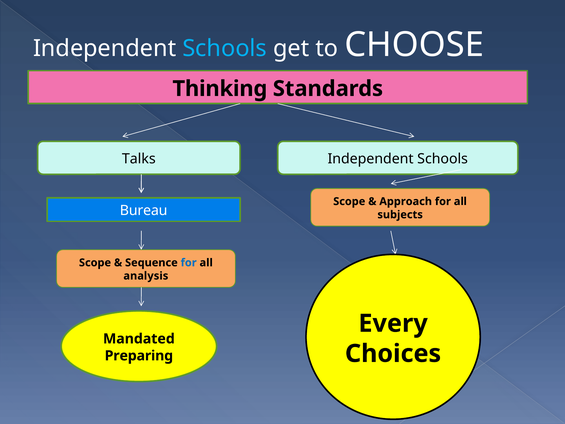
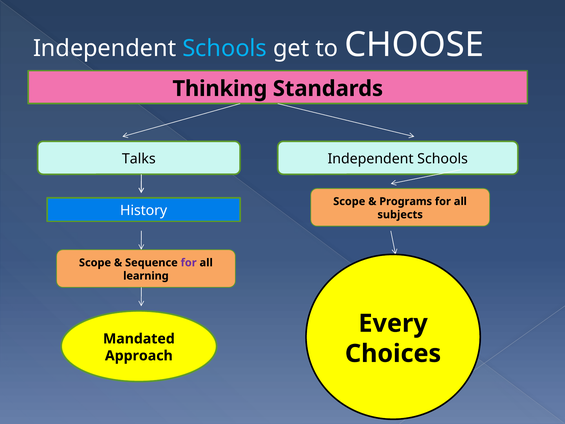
Approach: Approach -> Programs (406, 201)
Bureau: Bureau -> History (144, 210)
for colour: blue -> purple (189, 263)
analysis: analysis -> learning (146, 276)
Preparing: Preparing -> Approach (139, 356)
